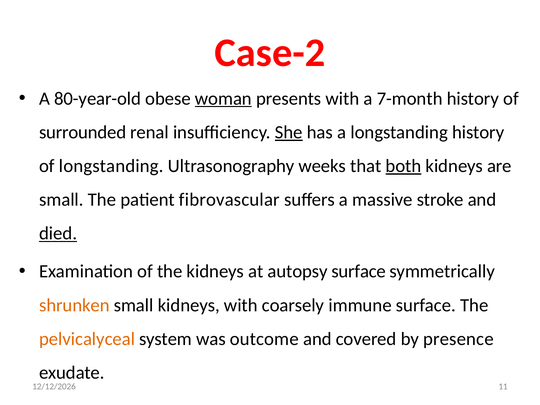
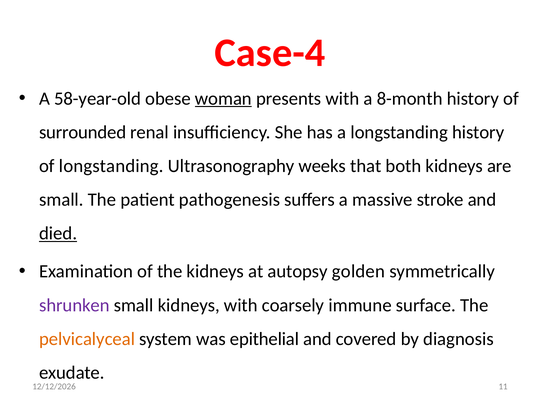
Case-2: Case-2 -> Case-4 (270, 53)
80-year-old: 80-year-old -> 58-year-old (98, 99)
7-month: 7-month -> 8-month (410, 99)
She underline: present -> none (289, 132)
both underline: present -> none (403, 166)
fibrovascular: fibrovascular -> pathogenesis (229, 200)
autopsy surface: surface -> golden (358, 271)
shrunken colour: orange -> purple (74, 305)
outcome: outcome -> epithelial (264, 339)
presence: presence -> diagnosis (459, 339)
